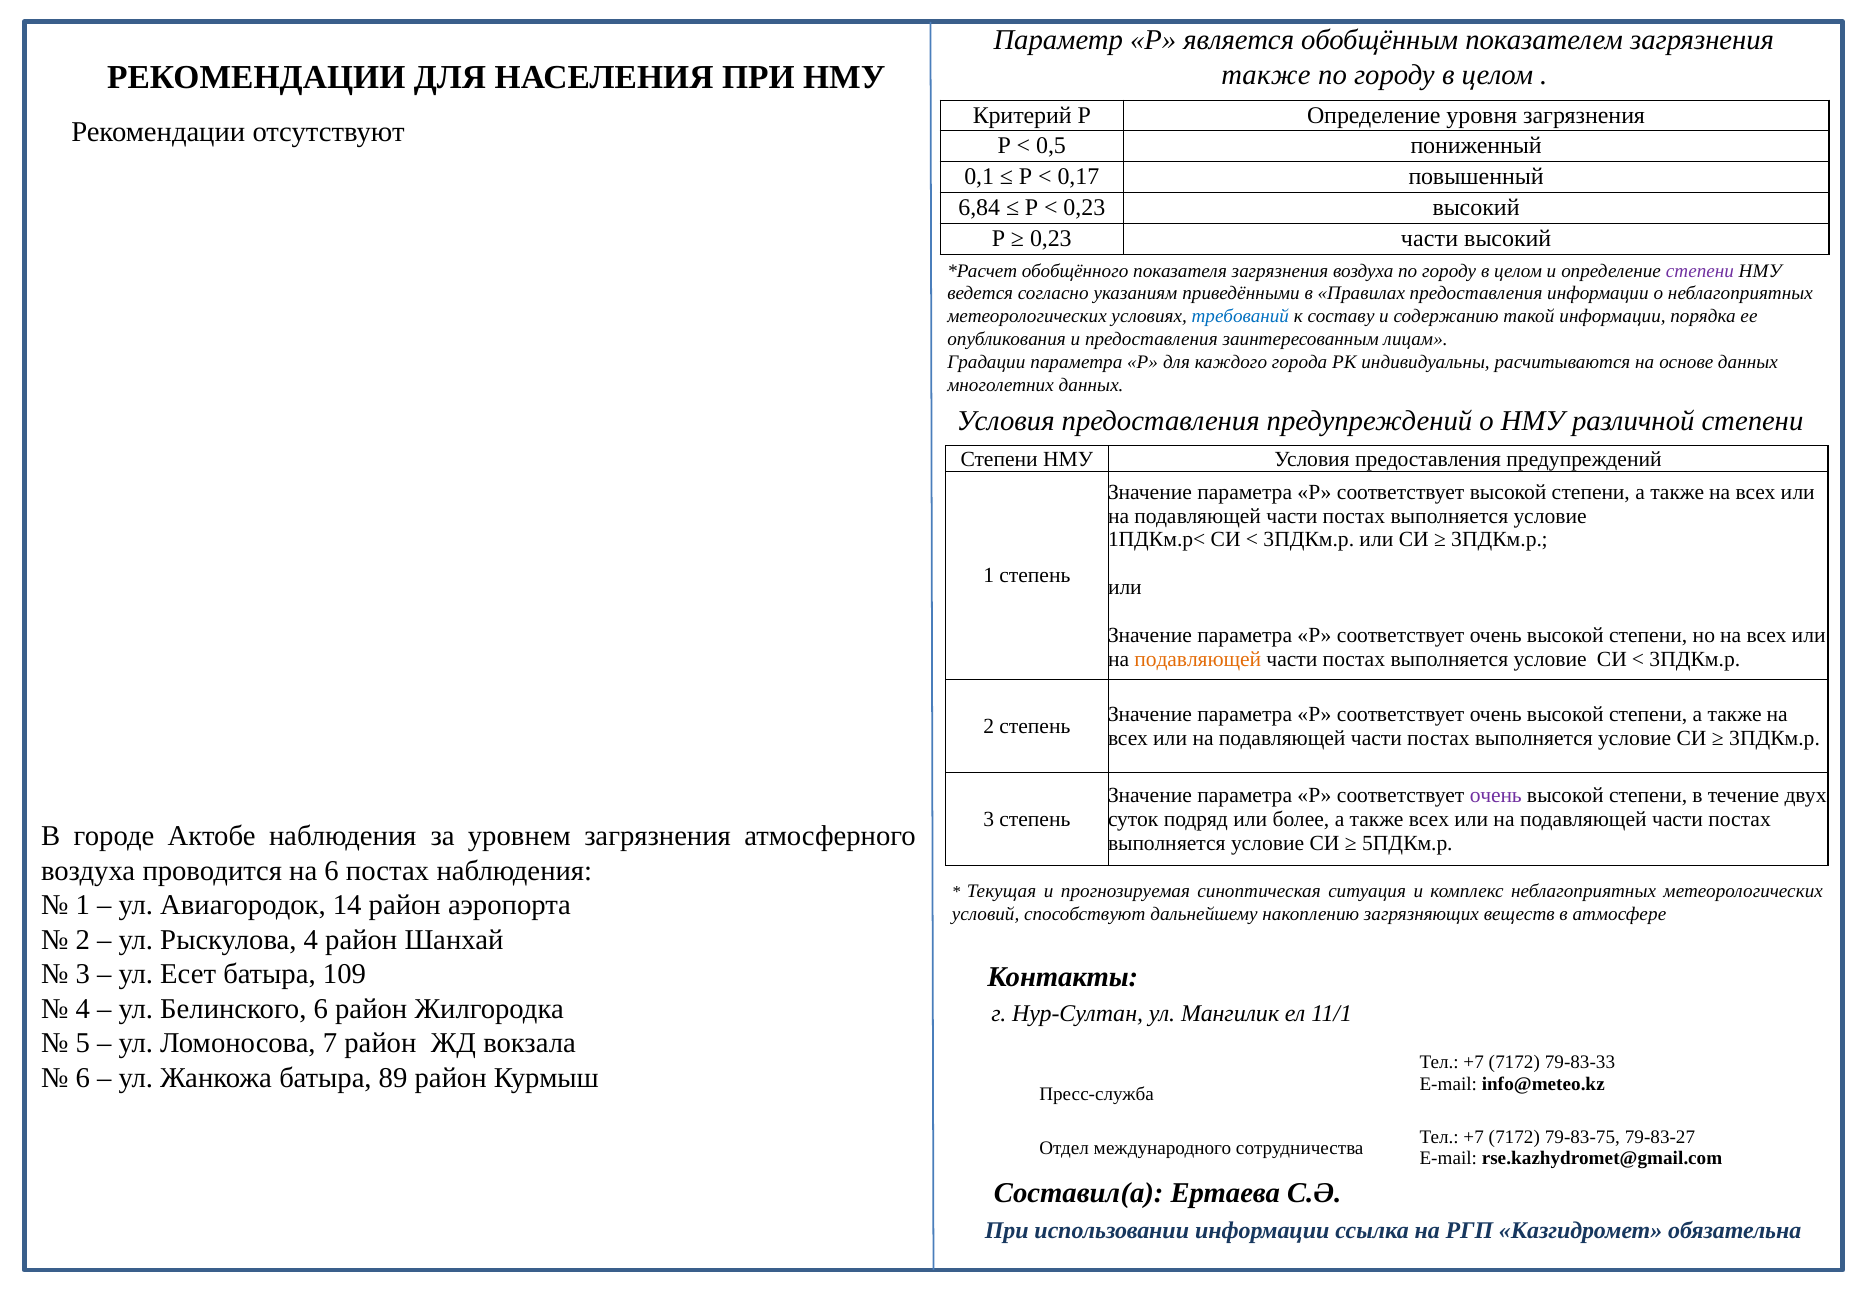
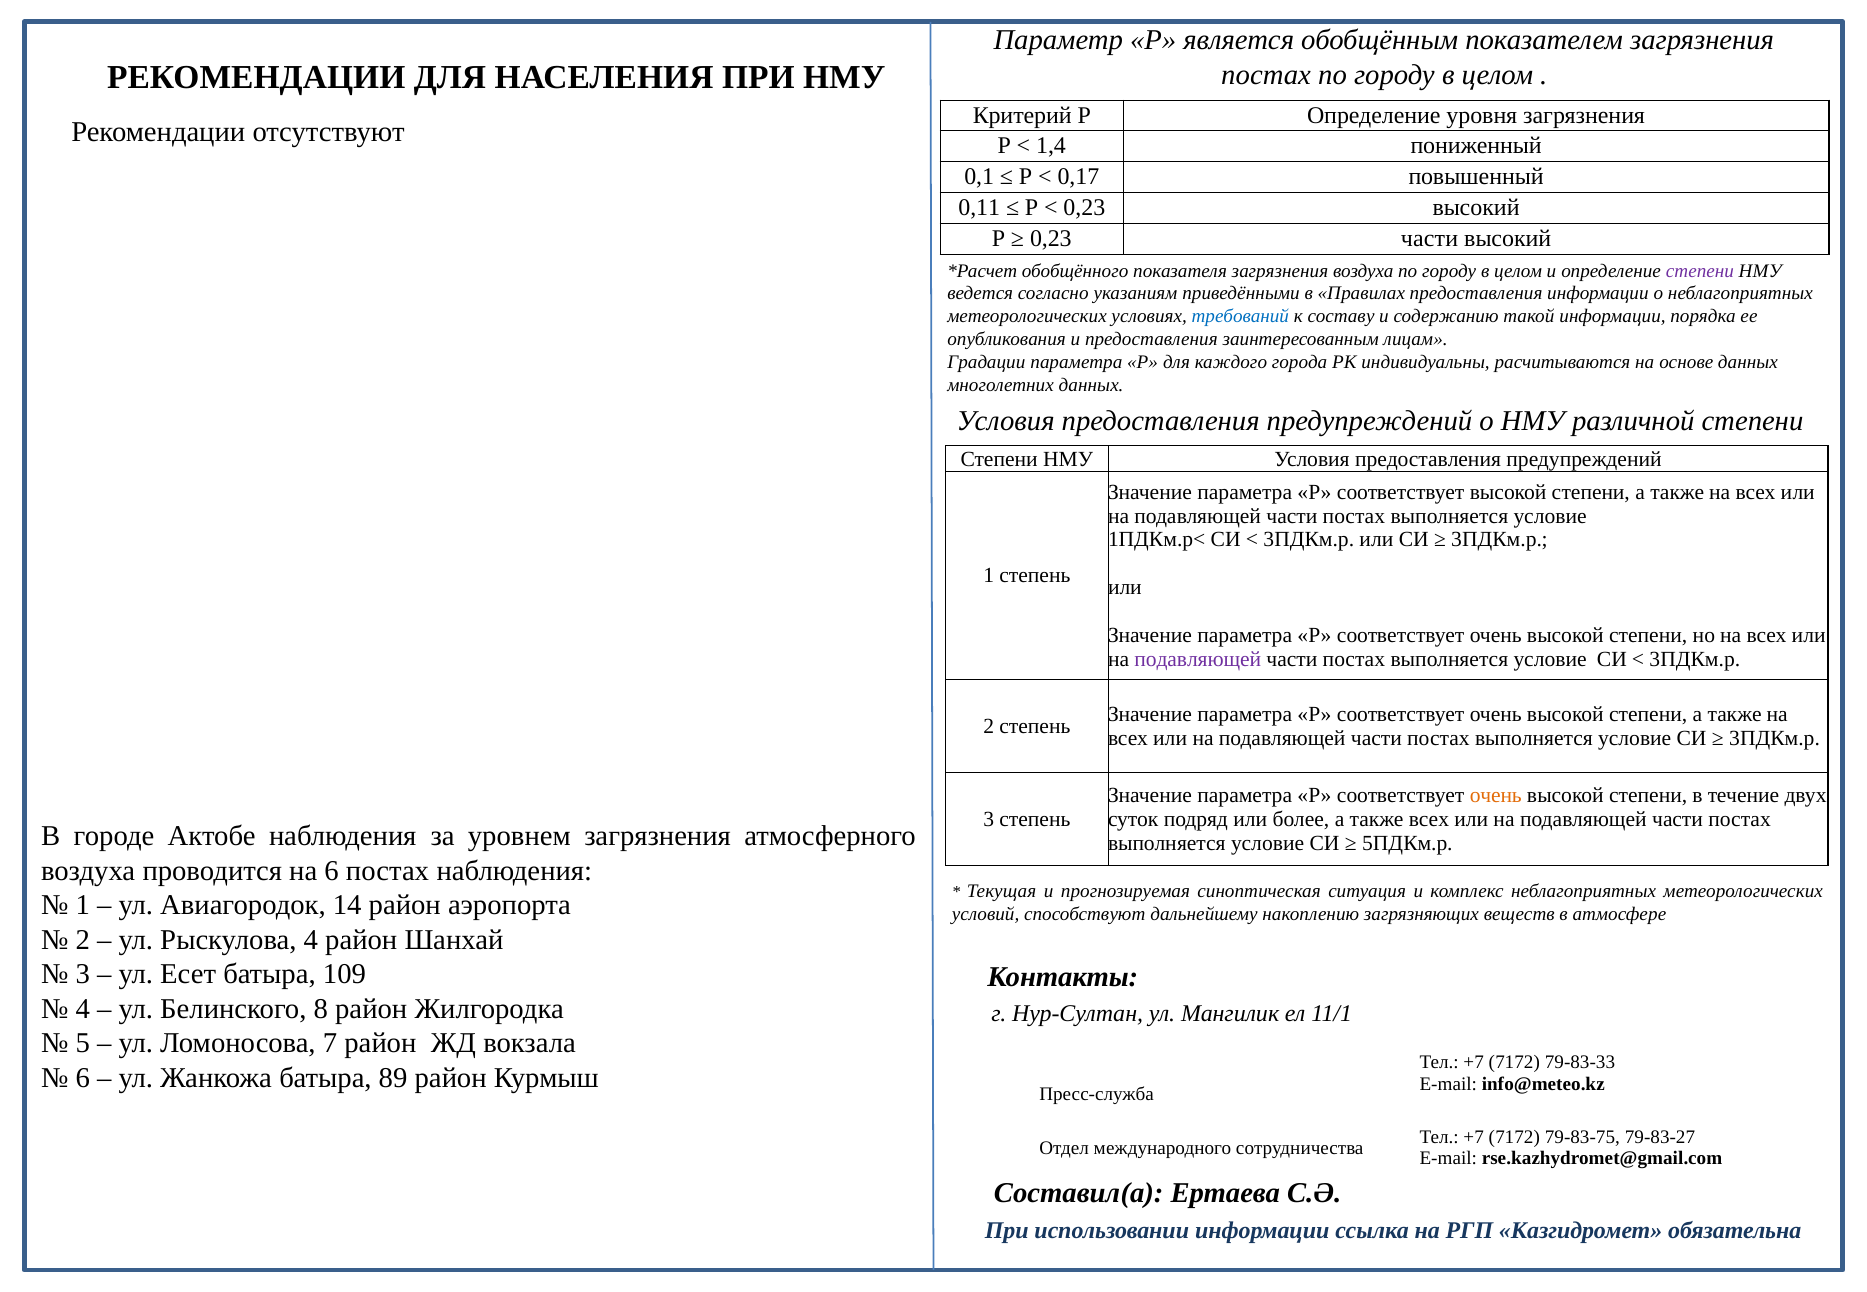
также: также -> постах (1266, 75)
0,5: 0,5 -> 1,4 (1051, 146)
6,84: 6,84 -> 0,11 (979, 208)
подавляющей colour: orange -> purple (1198, 659)
очень colour: purple -> orange (1496, 796)
Белинского 6: 6 -> 8 (321, 1009)
